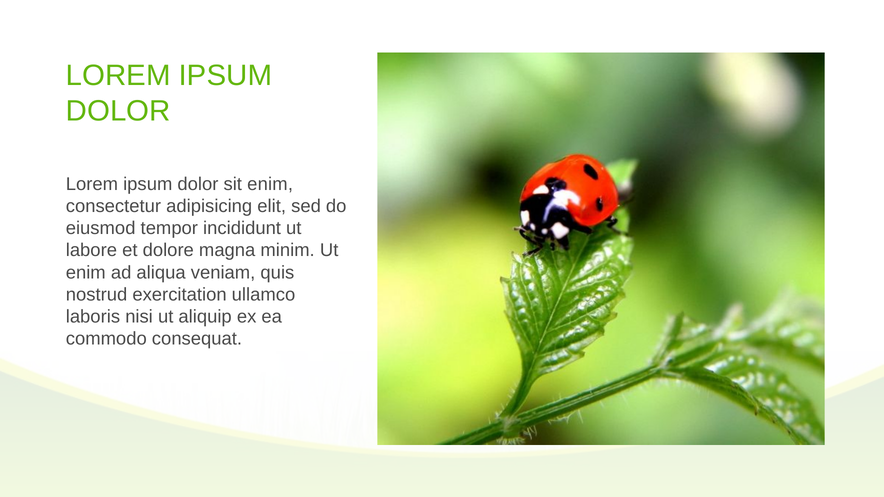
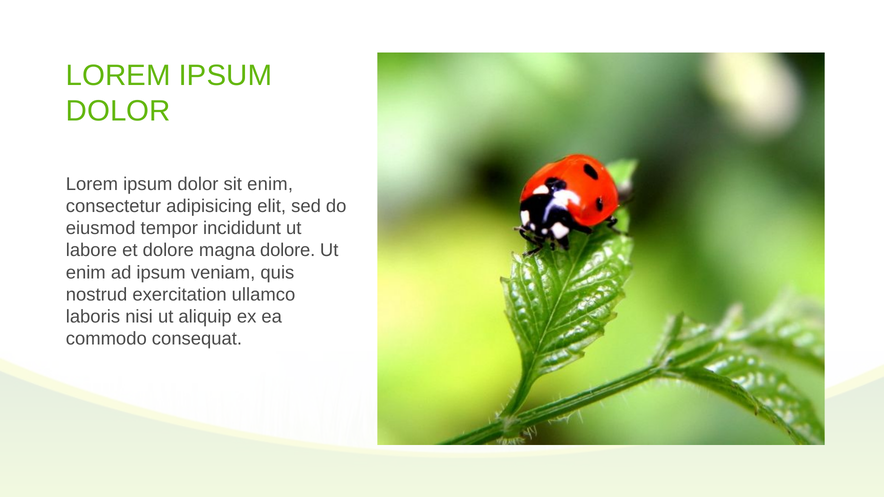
magna minim: minim -> dolore (288, 251)
ad aliqua: aliqua -> ipsum (161, 273)
